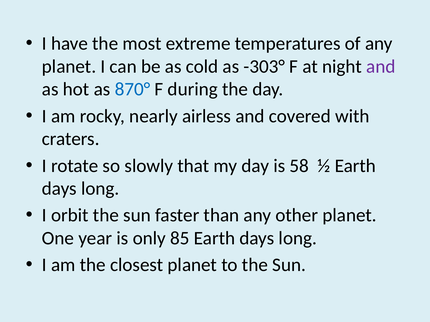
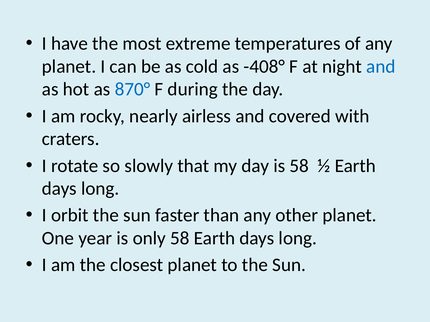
-303°: -303° -> -408° (264, 67)
and colour: purple -> blue (381, 67)
only 85: 85 -> 58 (180, 239)
